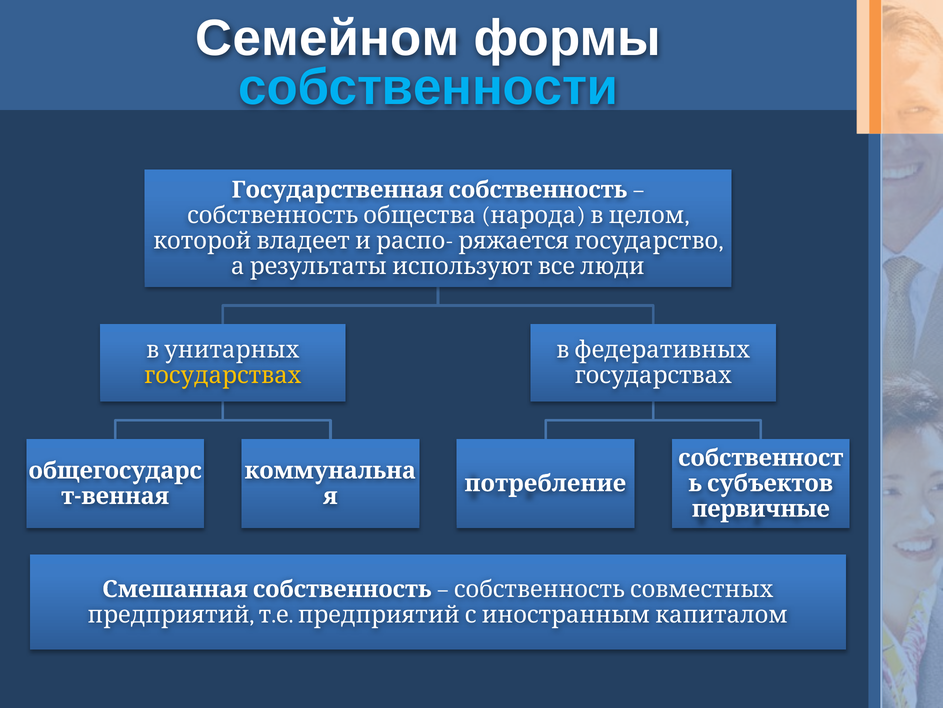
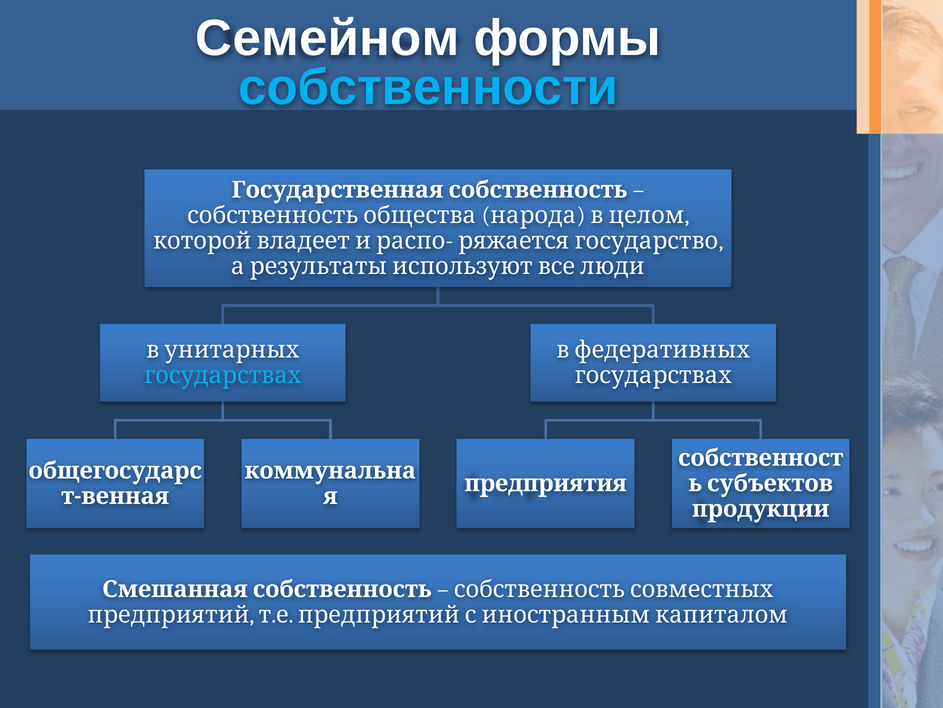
государствах colour: yellow -> light blue (223, 375)
потребление: потребление -> предприятия (546, 483)
первичные: первичные -> продукции (761, 508)
